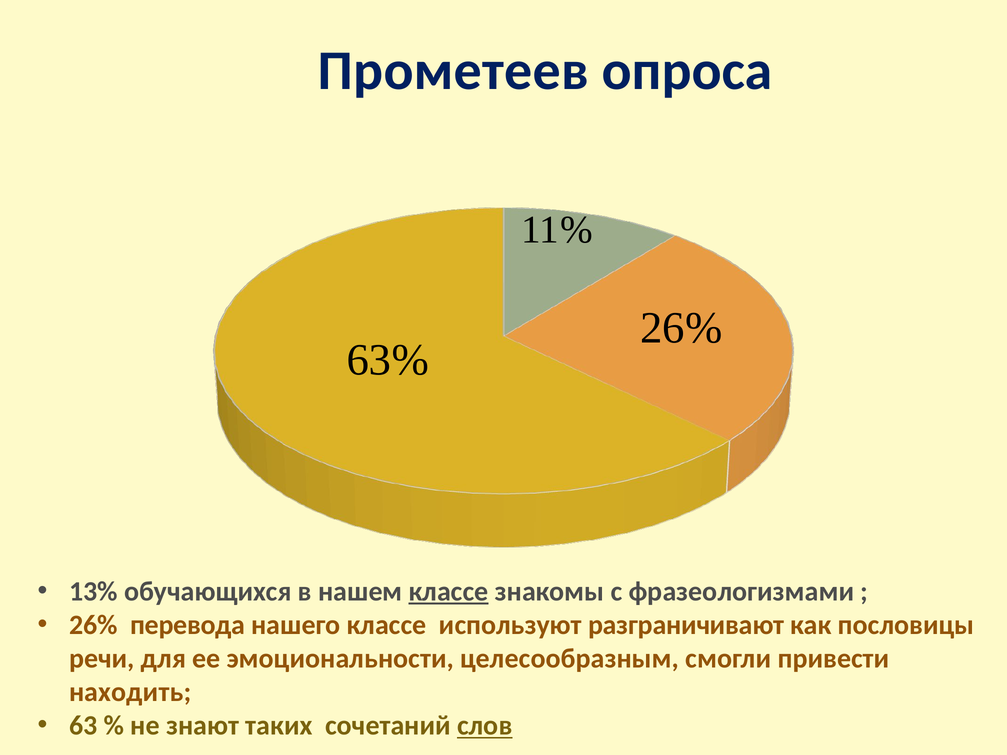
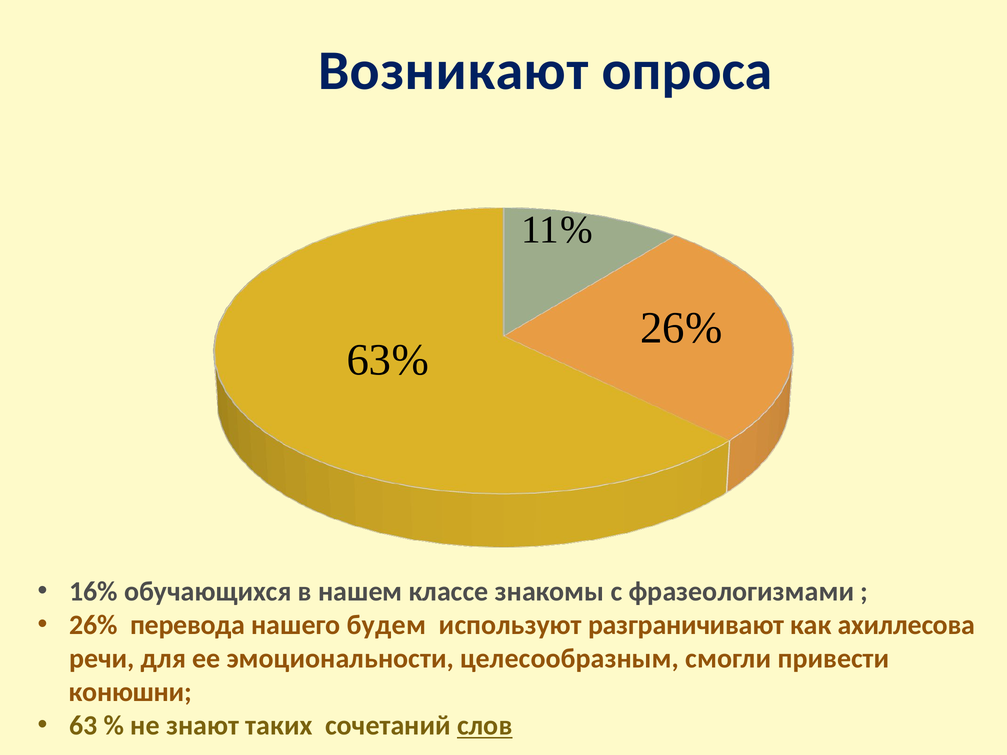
Прометеев: Прометеев -> Возникают (453, 71)
13%: 13% -> 16% (93, 592)
классе underline: present -> none (449, 592)
нашего классе: классе -> будем (386, 625)
пословицы: пословицы -> ахиллесова (906, 625)
находить: находить -> конюшни (130, 692)
